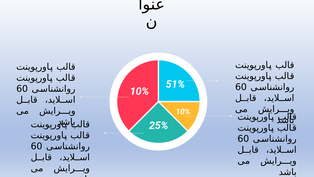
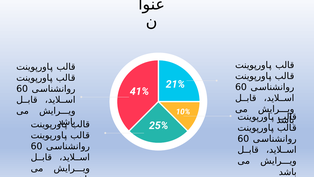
51%: 51% -> 21% (175, 84)
10%: 10% -> 41% (139, 91)
